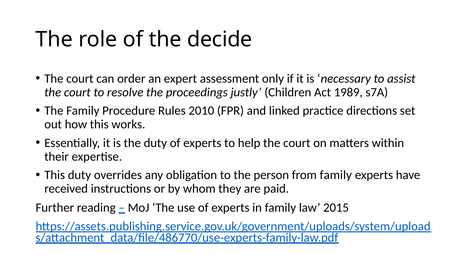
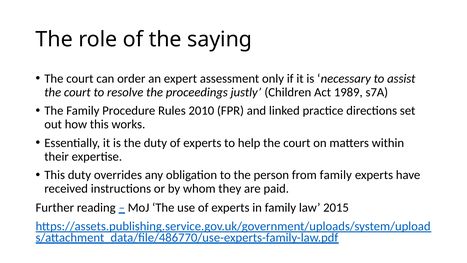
decide: decide -> saying (220, 39)
